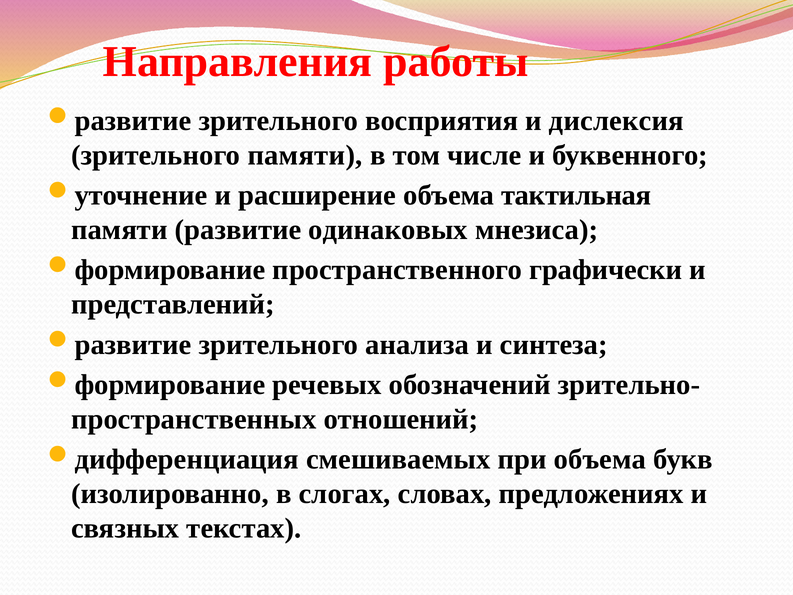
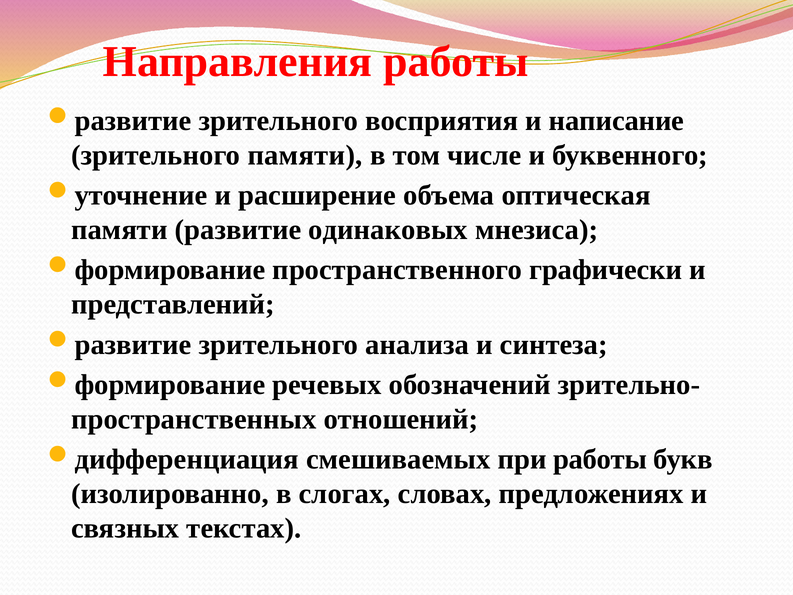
дислексия: дислексия -> написание (617, 121)
тактильная: тактильная -> оптическая (576, 195)
при объема: объема -> работы (600, 459)
